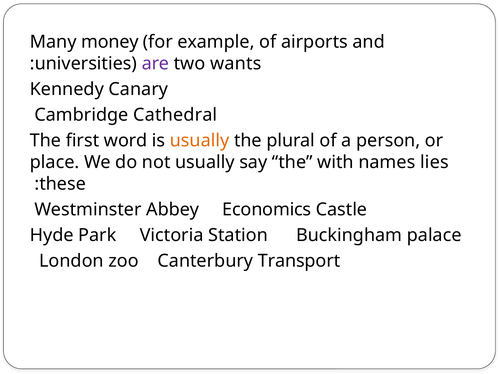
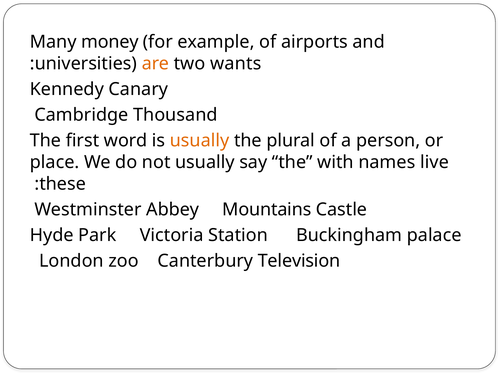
are colour: purple -> orange (155, 64)
Cathedral: Cathedral -> Thousand (175, 115)
lies: lies -> live (434, 162)
Economics: Economics -> Mountains (267, 210)
Transport: Transport -> Television (299, 261)
